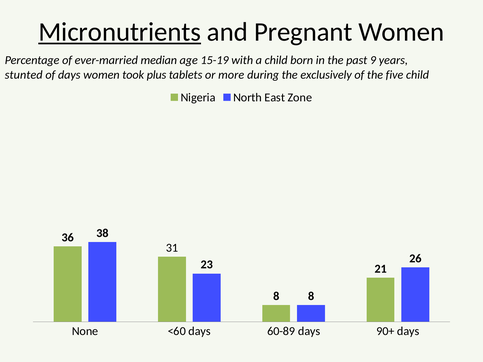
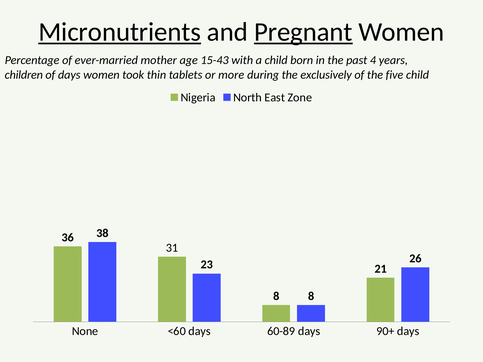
Pregnant underline: none -> present (303, 32)
median: median -> mother (159, 60)
15-19: 15-19 -> 15-43 (215, 60)
9: 9 -> 4 (373, 60)
stunted: stunted -> children (24, 75)
plus: plus -> thin (156, 75)
